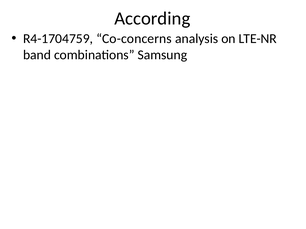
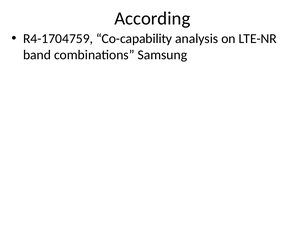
Co-concerns: Co-concerns -> Co-capability (134, 39)
